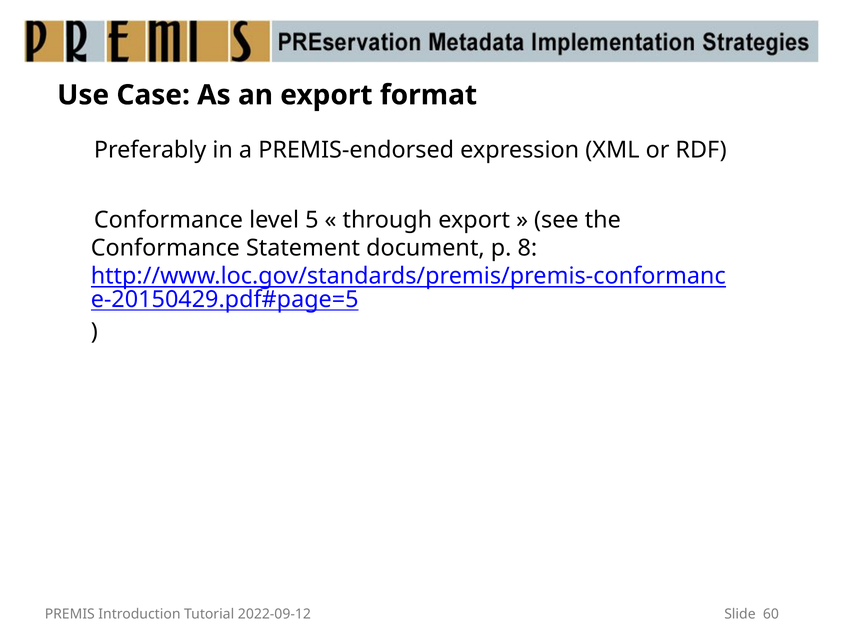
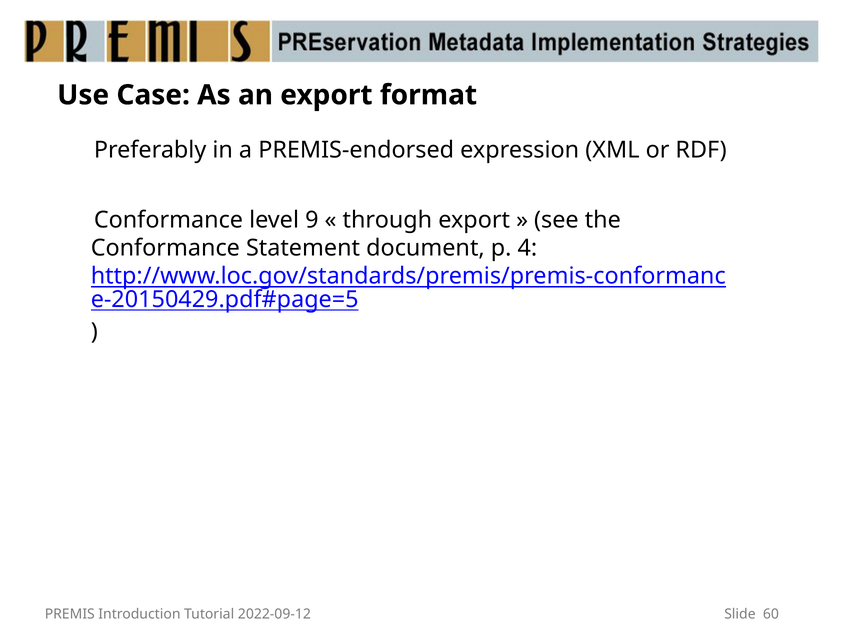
5: 5 -> 9 (312, 220)
8: 8 -> 4 (527, 248)
